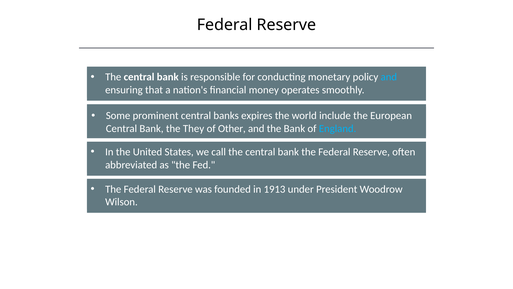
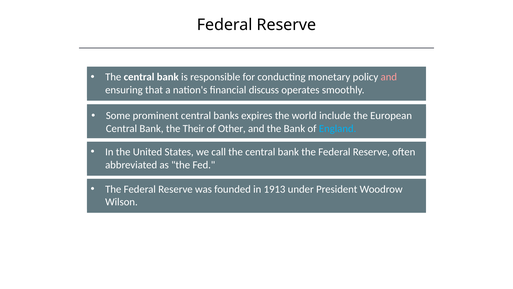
and colour: light blue -> pink (389, 77)
money: money -> discuss (264, 90)
They: They -> Their (194, 128)
